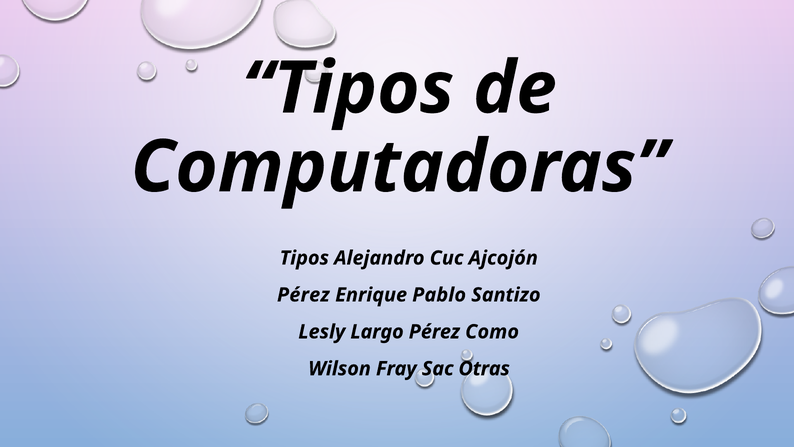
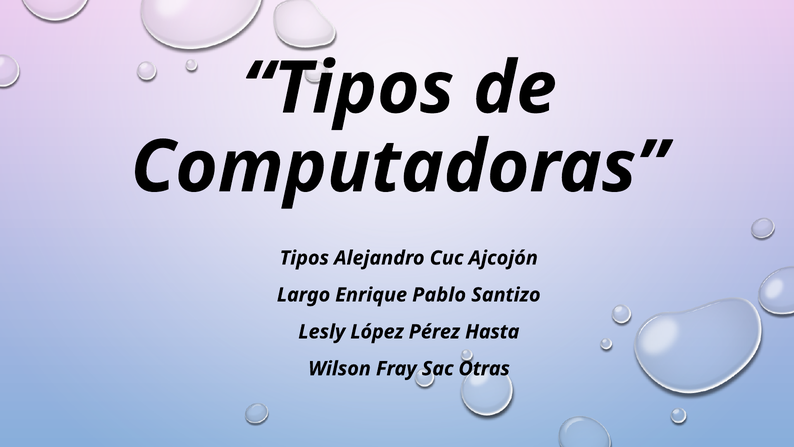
Pérez: Pérez -> Largo (304, 295)
Largo: Largo -> López (377, 332)
Como: Como -> Hasta (492, 332)
